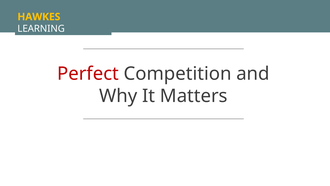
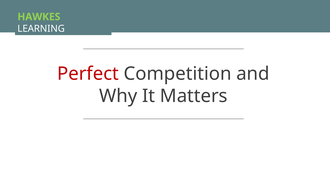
HAWKES colour: yellow -> light green (39, 17)
